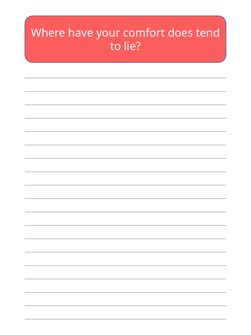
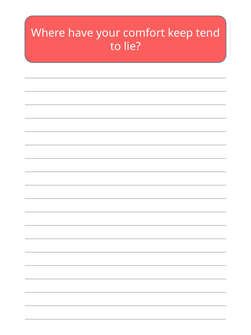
does: does -> keep (180, 33)
